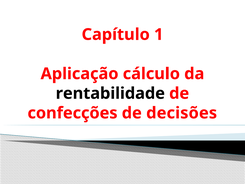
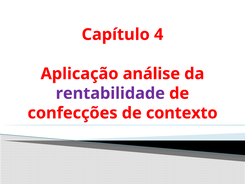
1: 1 -> 4 (159, 34)
cálculo: cálculo -> análise (151, 74)
rentabilidade colour: black -> purple (110, 93)
decisões: decisões -> contexto (182, 113)
